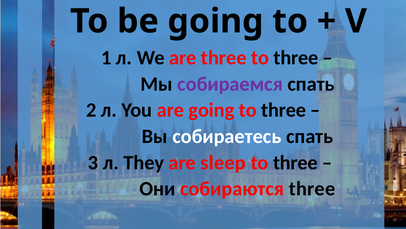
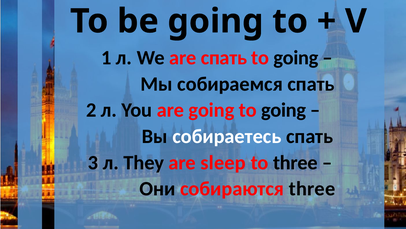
are three: three -> спать (224, 58)
three: three -> going (296, 58)
собираемся colour: purple -> black (230, 84)
going to three: three -> going (284, 110)
